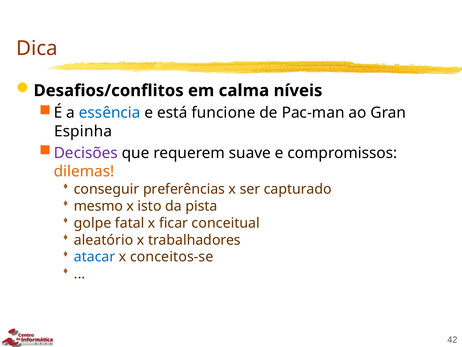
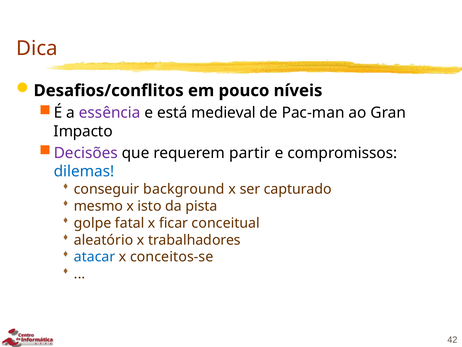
calma: calma -> pouco (244, 90)
essência colour: blue -> purple (110, 113)
funcione: funcione -> medieval (224, 113)
Espinha: Espinha -> Impacto (83, 131)
suave: suave -> partir (250, 153)
dilemas colour: orange -> blue (84, 171)
preferências: preferências -> background (184, 189)
